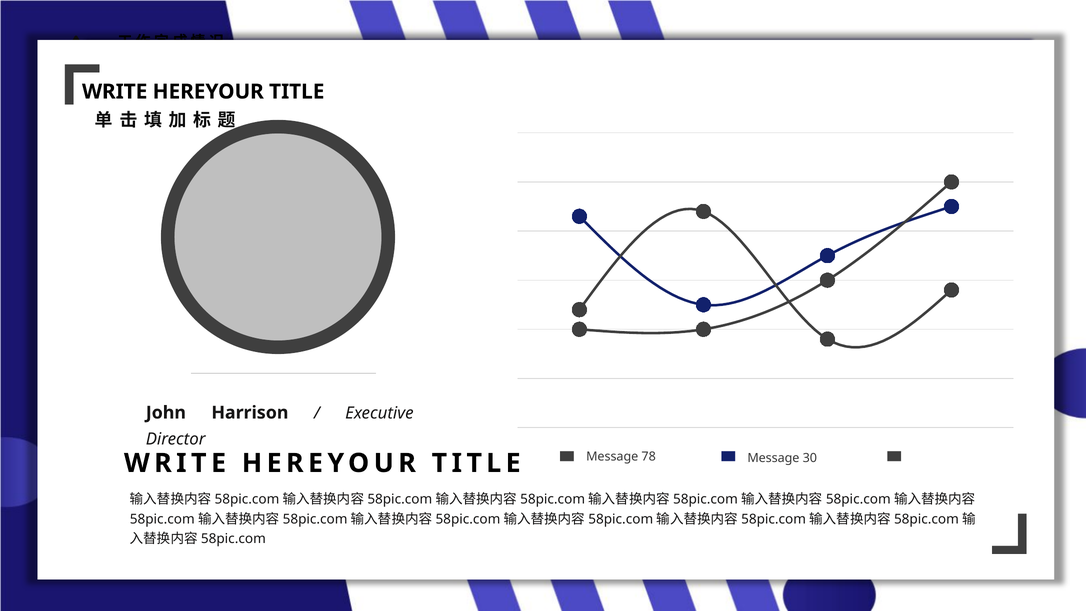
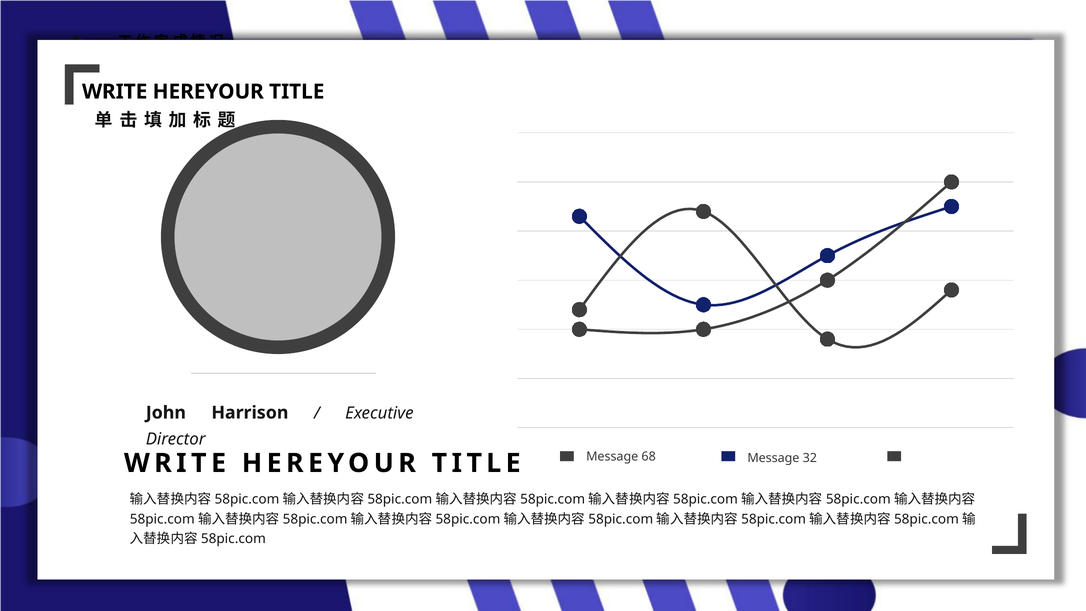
78: 78 -> 68 (649, 457)
30: 30 -> 32 (810, 458)
